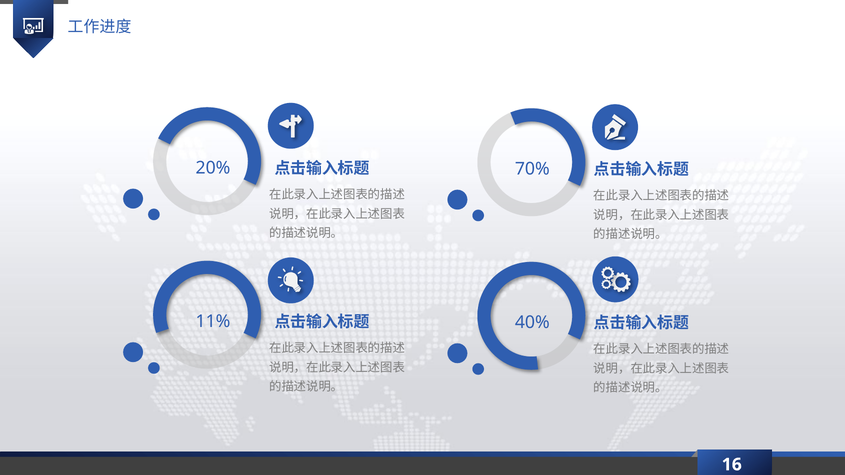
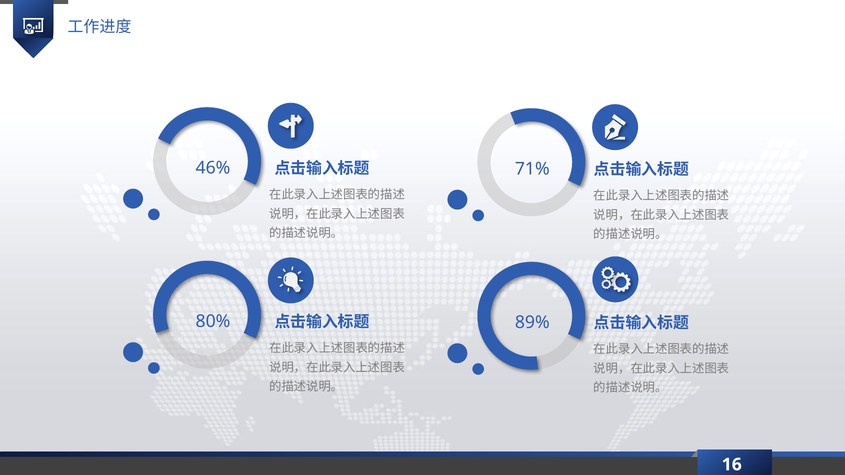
20%: 20% -> 46% (213, 168)
70%: 70% -> 71% (532, 169)
11%: 11% -> 80% (213, 322)
40%: 40% -> 89% (532, 323)
